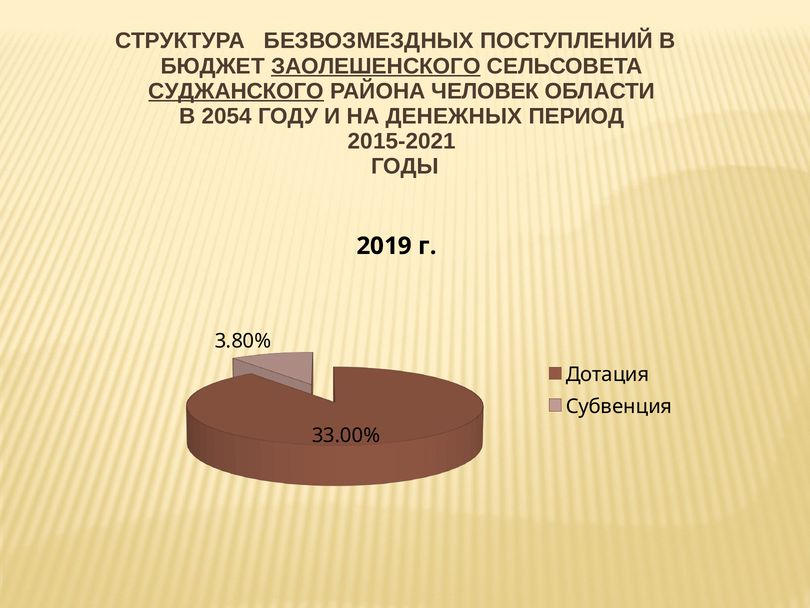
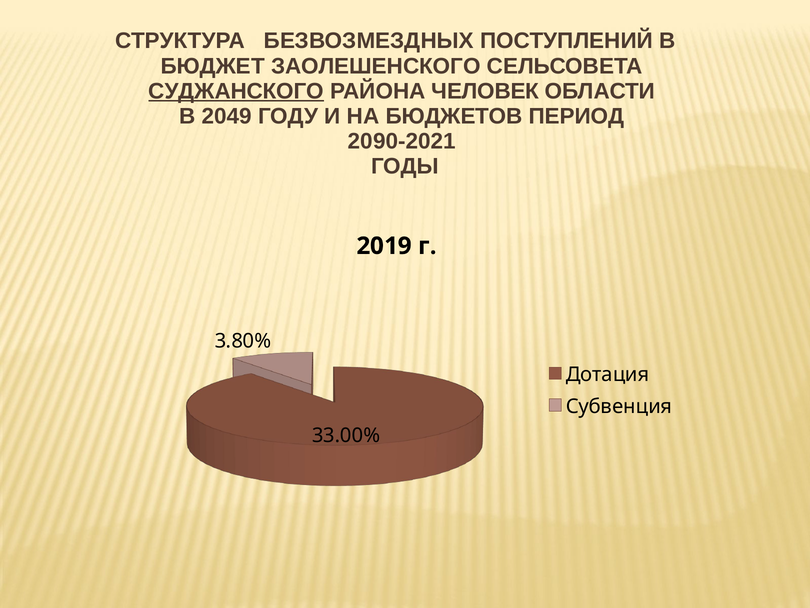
ЗАОЛЕШЕНСКОГО underline: present -> none (376, 66)
2054: 2054 -> 2049 (227, 116)
ДЕНЕЖНЫХ: ДЕНЕЖНЫХ -> БЮДЖЕТОВ (454, 116)
2015-2021: 2015-2021 -> 2090-2021 (402, 141)
